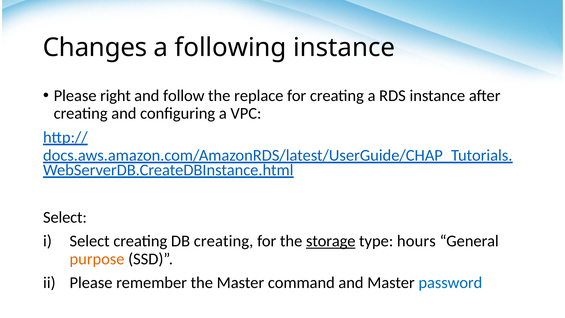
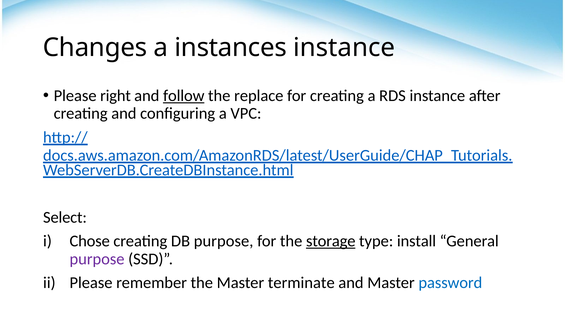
following: following -> instances (231, 47)
follow underline: none -> present (184, 96)
Select: Select -> Chose (90, 241)
DB creating: creating -> purpose (224, 241)
hours: hours -> install (416, 241)
purpose colour: orange -> purple (97, 259)
command: command -> terminate (301, 283)
